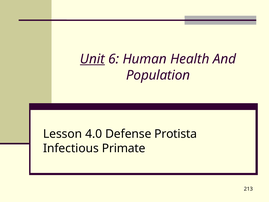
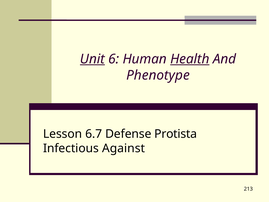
Health underline: none -> present (190, 59)
Population: Population -> Phenotype (158, 75)
4.0: 4.0 -> 6.7 (94, 134)
Primate: Primate -> Against (124, 148)
